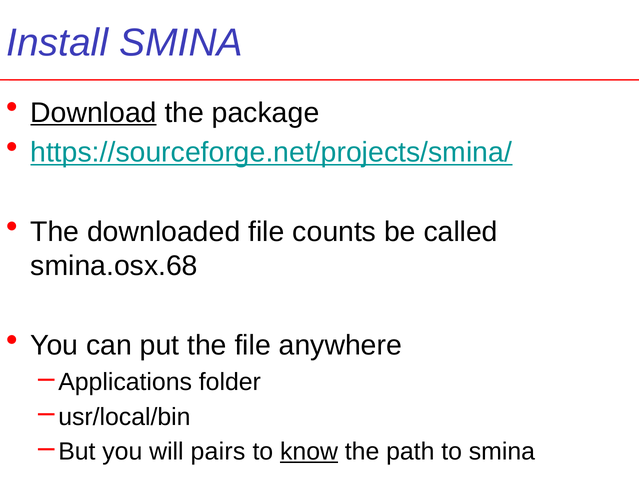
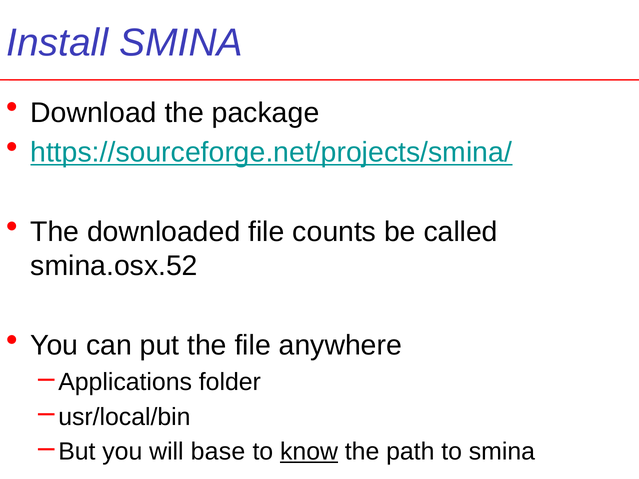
Download underline: present -> none (94, 113)
smina.osx.68: smina.osx.68 -> smina.osx.52 (114, 266)
pairs: pairs -> base (218, 452)
